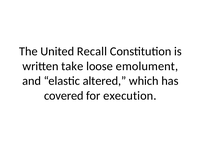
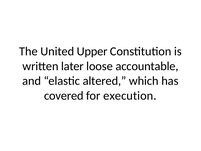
Recall: Recall -> Upper (92, 51)
take: take -> later (72, 66)
emolument: emolument -> accountable (147, 66)
